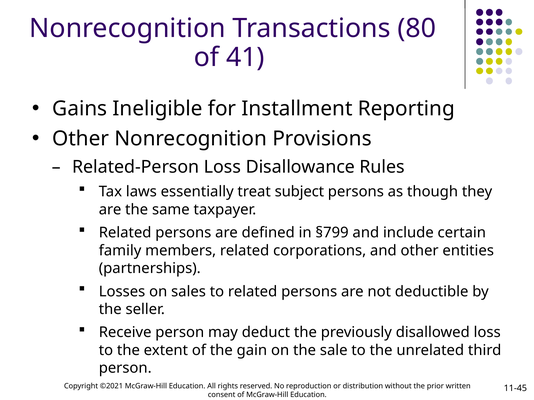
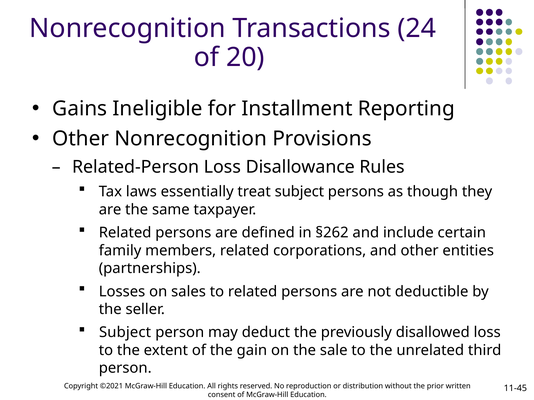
80: 80 -> 24 (417, 29)
41: 41 -> 20 (245, 57)
§799: §799 -> §262 (332, 233)
Receive: Receive -> Subject (125, 333)
